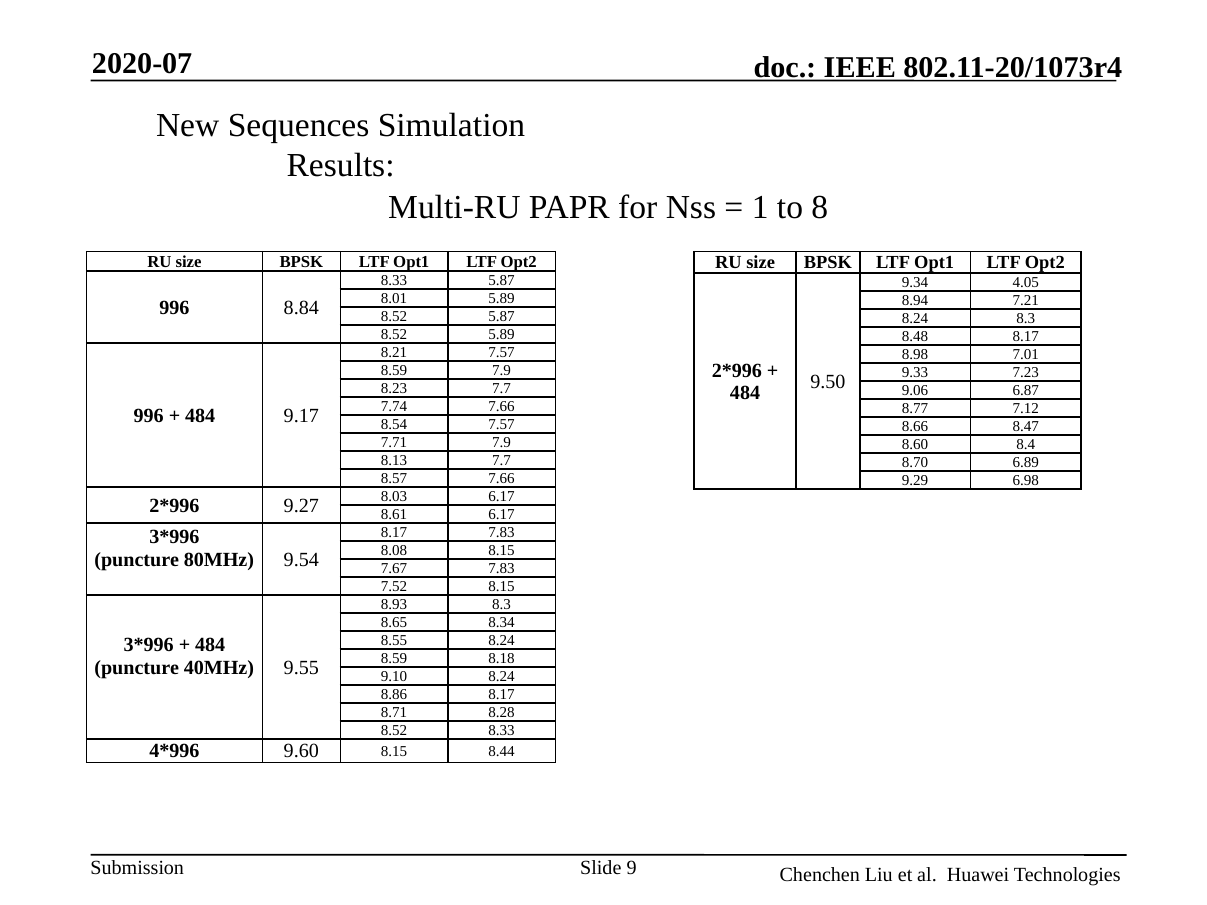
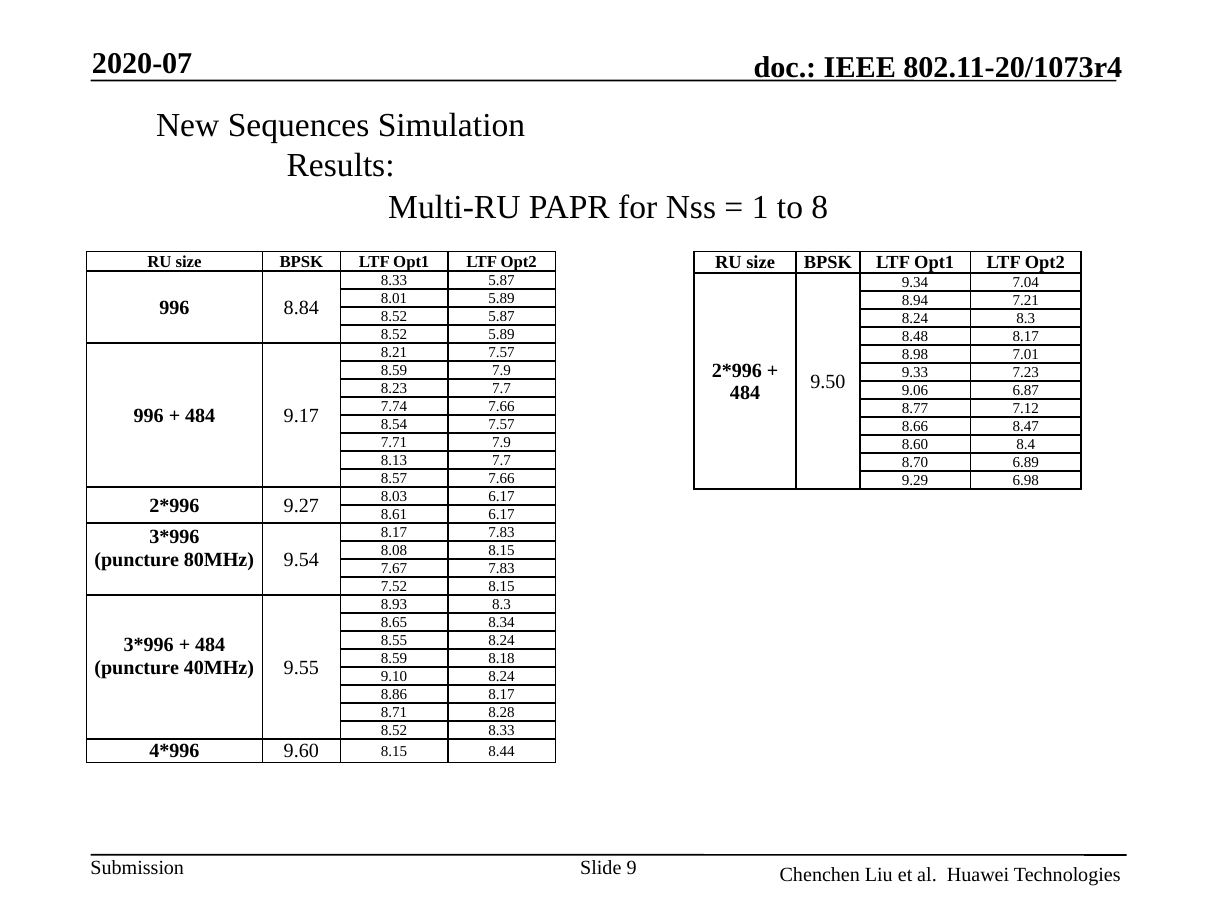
4.05: 4.05 -> 7.04 (1026, 283)
